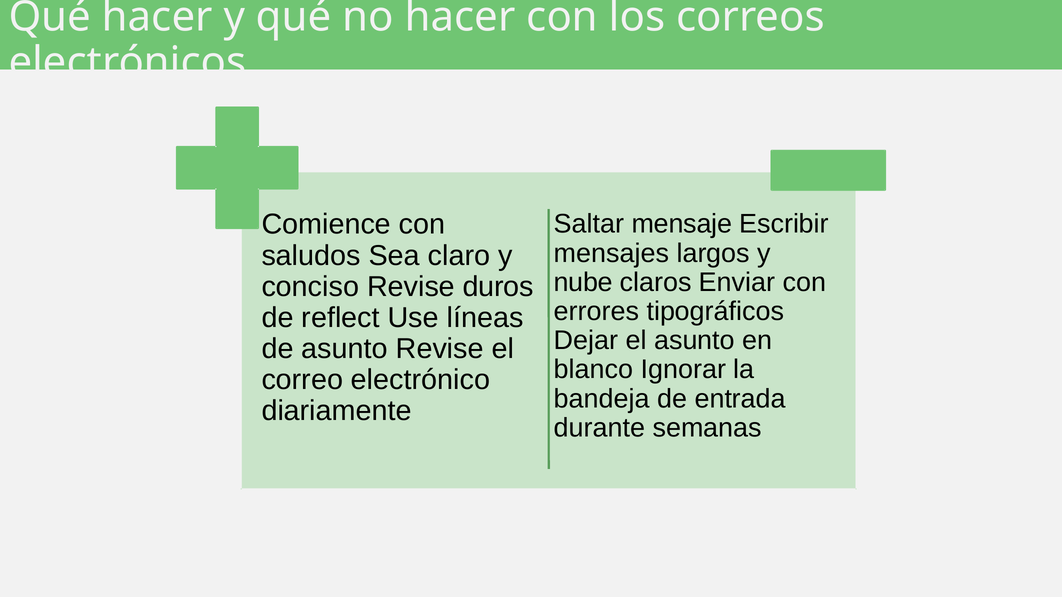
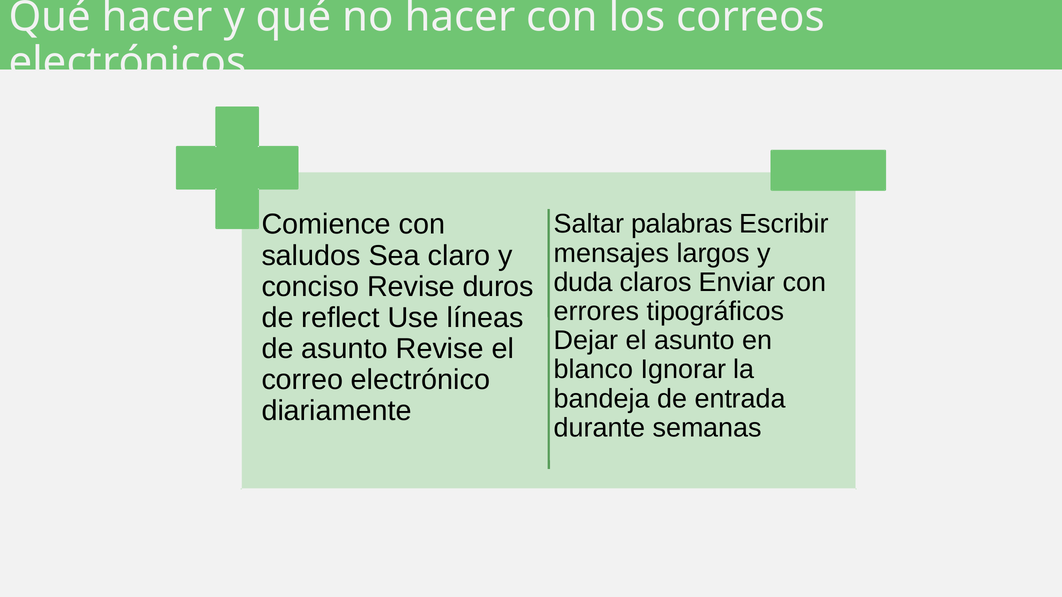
mensaje: mensaje -> palabras (682, 224)
nube: nube -> duda (583, 282)
